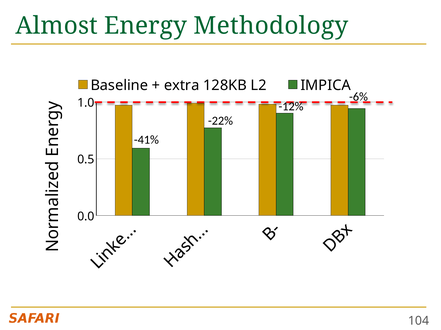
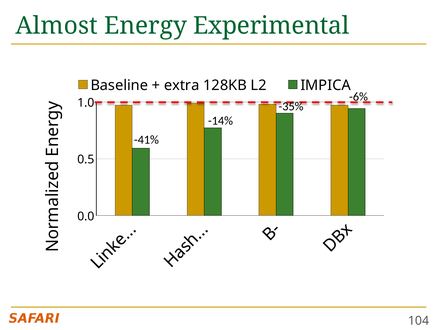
Methodology: Methodology -> Experimental (271, 26)
-12%: -12% -> -35% (291, 107)
-22%: -22% -> -14% (220, 121)
